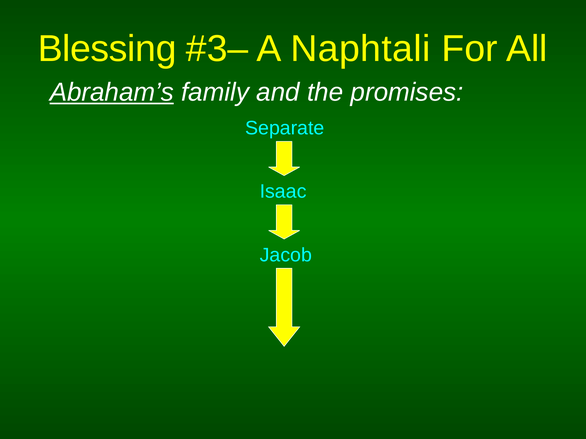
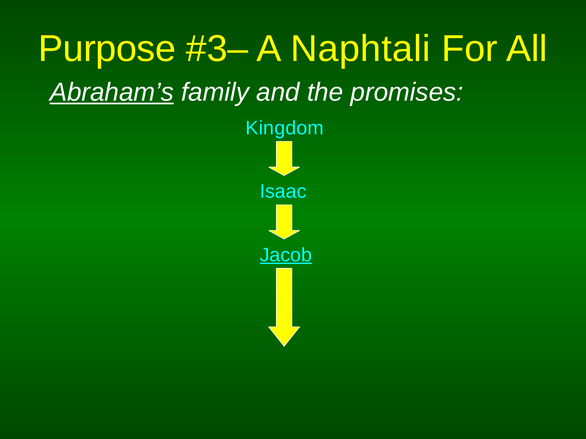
Blessing: Blessing -> Purpose (107, 49)
Separate: Separate -> Kingdom (285, 128)
Jacob underline: none -> present (286, 255)
